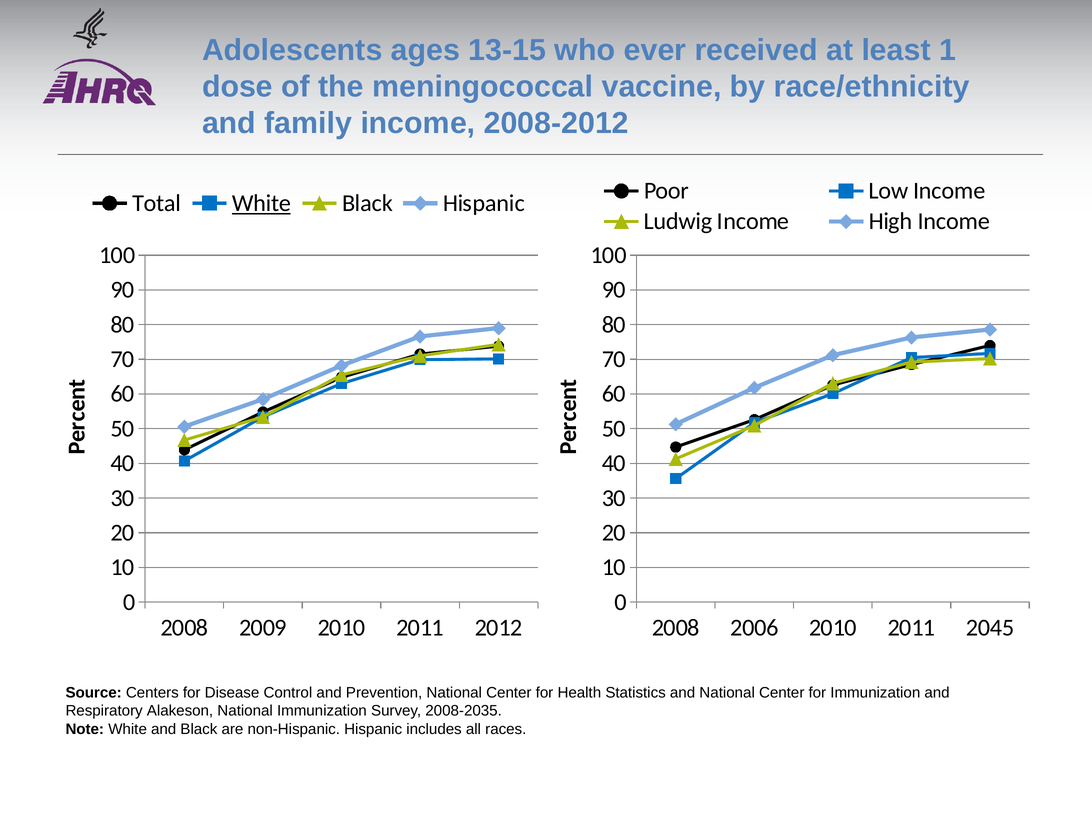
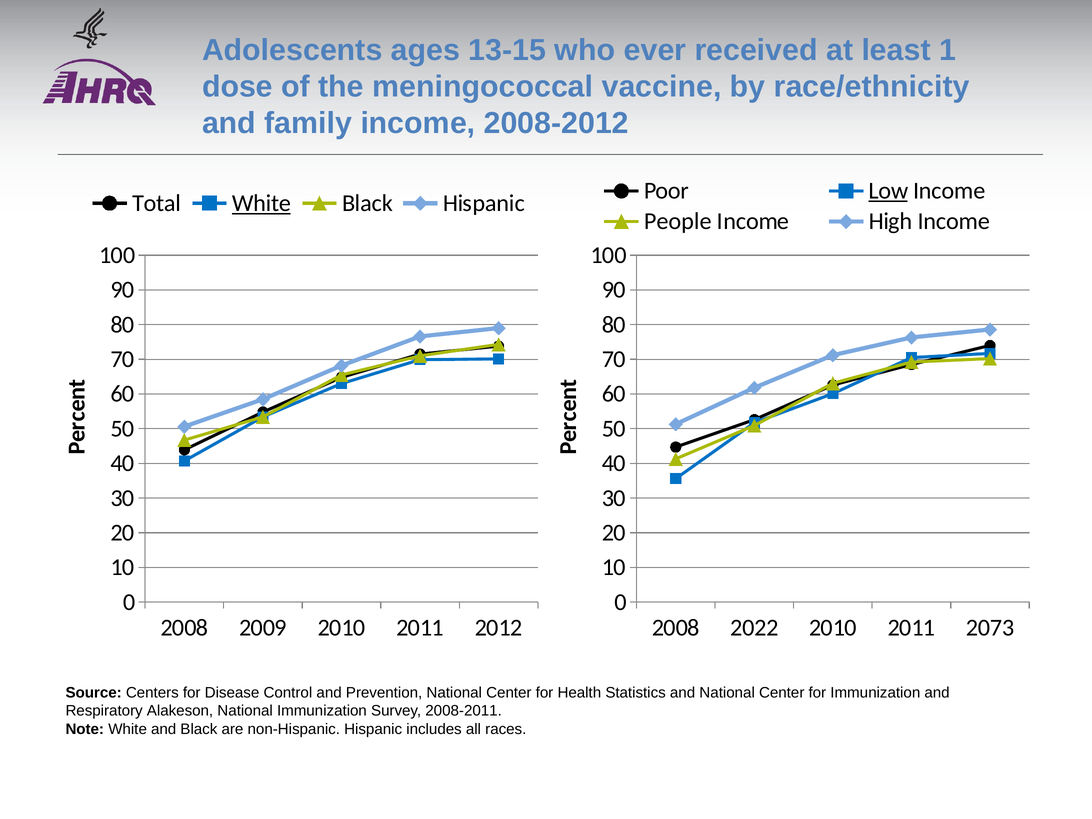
Low underline: none -> present (888, 191)
Ludwig: Ludwig -> People (678, 221)
2006: 2006 -> 2022 (754, 628)
2045: 2045 -> 2073 (990, 628)
2008-2035: 2008-2035 -> 2008-2011 (464, 711)
